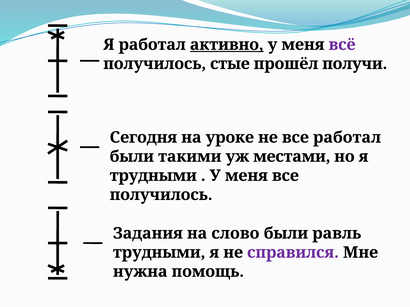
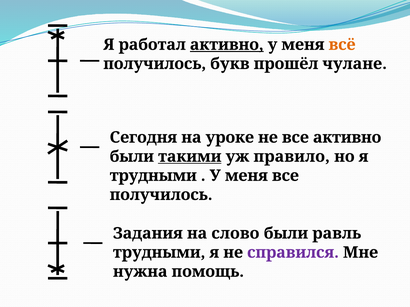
всё colour: purple -> orange (342, 45)
стые: стые -> букв (230, 64)
получи: получи -> чулане (355, 64)
все работал: работал -> активно (347, 138)
такими underline: none -> present (190, 157)
местами: местами -> правило (292, 157)
